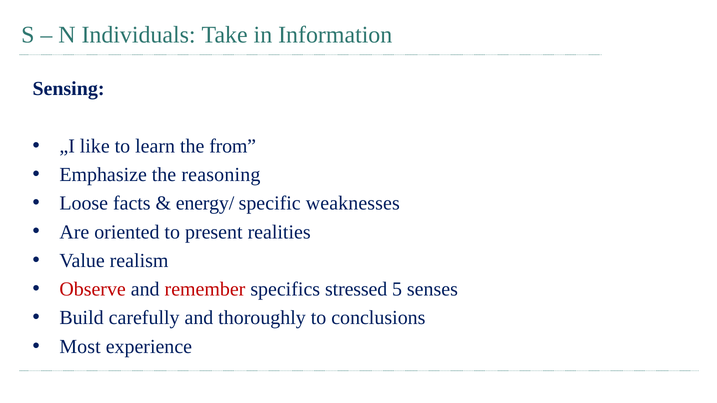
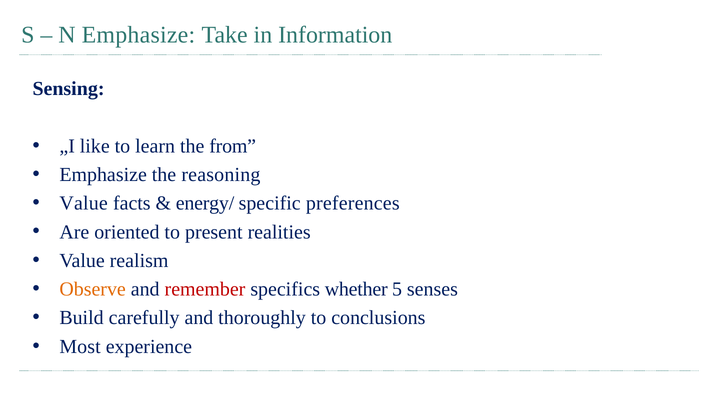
N Individuals: Individuals -> Emphasize (138, 35)
Loose: Loose -> Value (84, 203)
weaknesses: weaknesses -> preferences (353, 203)
Observe colour: red -> orange (93, 289)
stressed: stressed -> whether (356, 289)
